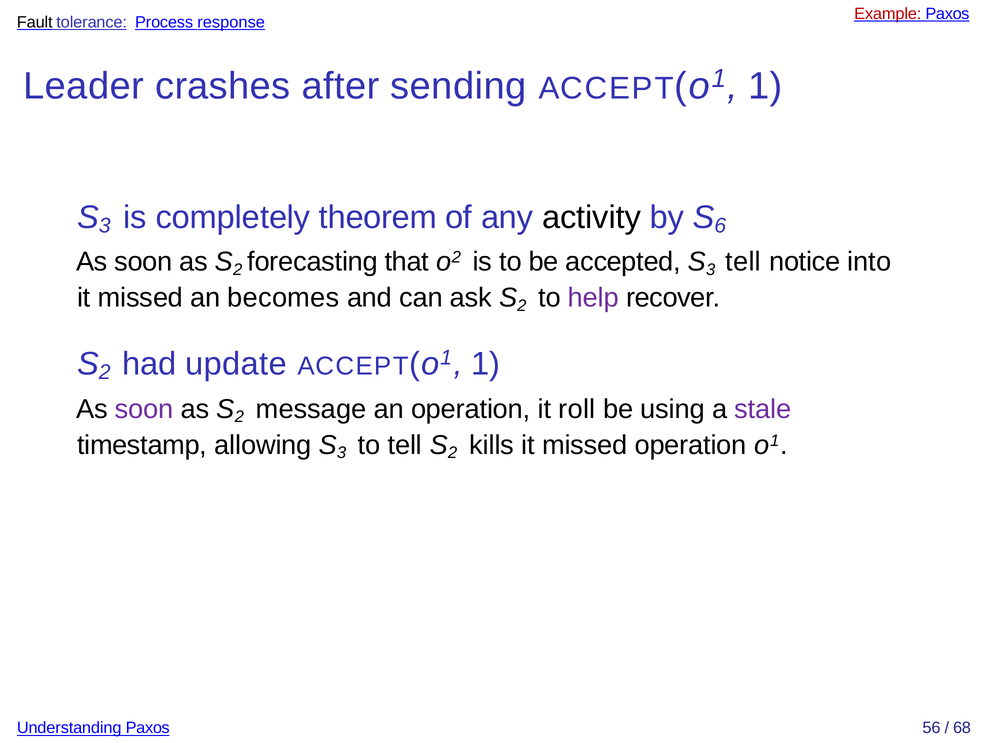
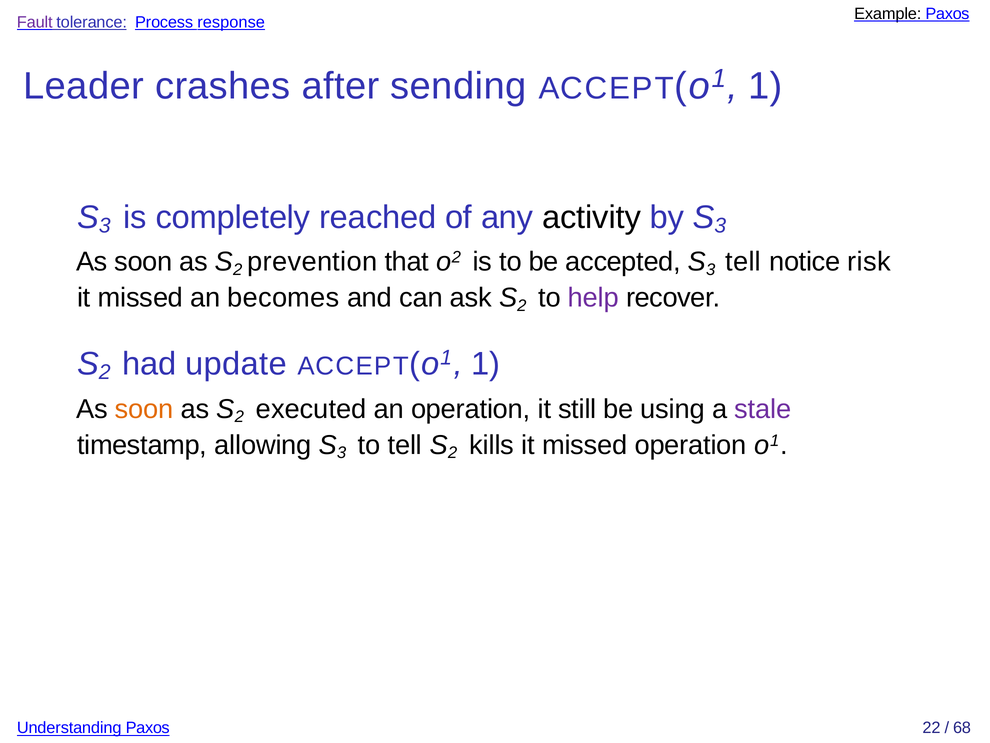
Example colour: red -> black (888, 14)
Fault colour: black -> purple (35, 22)
theorem: theorem -> reached (378, 218)
6: 6 -> 3 (720, 226)
forecasting: forecasting -> prevention (312, 262)
into: into -> risk (869, 262)
soon colour: purple -> orange (144, 409)
message: message -> executed (311, 409)
roll: roll -> still (577, 409)
56: 56 -> 22 (931, 728)
